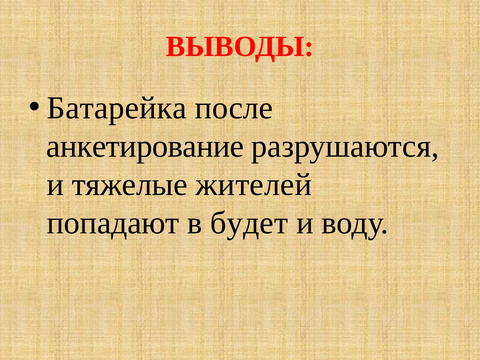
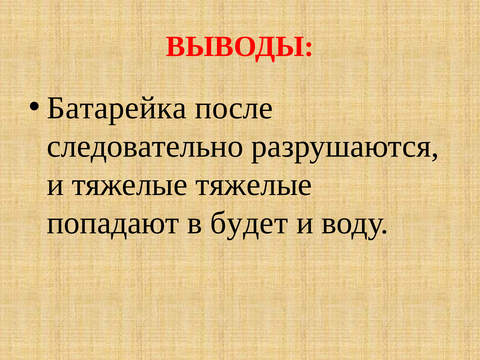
анкетирование: анкетирование -> следовательно (145, 146)
тяжелые жителей: жителей -> тяжелые (254, 185)
